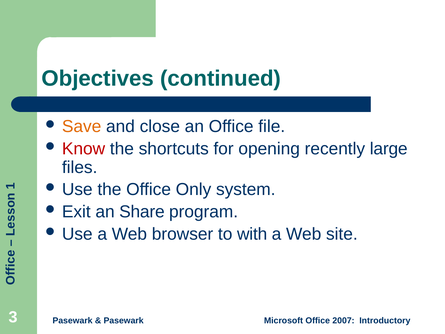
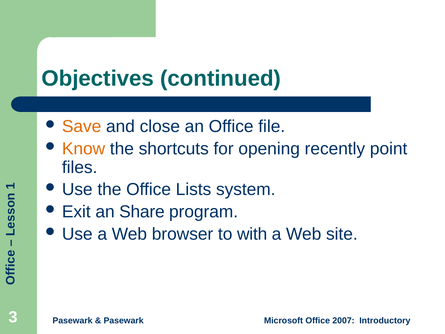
Know colour: red -> orange (84, 149)
large: large -> point (389, 149)
Only: Only -> Lists (194, 189)
